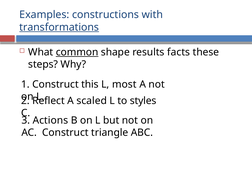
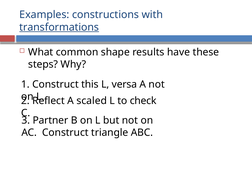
common underline: present -> none (77, 52)
facts: facts -> have (179, 52)
most: most -> versa (124, 84)
styles: styles -> check (143, 101)
Actions: Actions -> Partner (50, 120)
